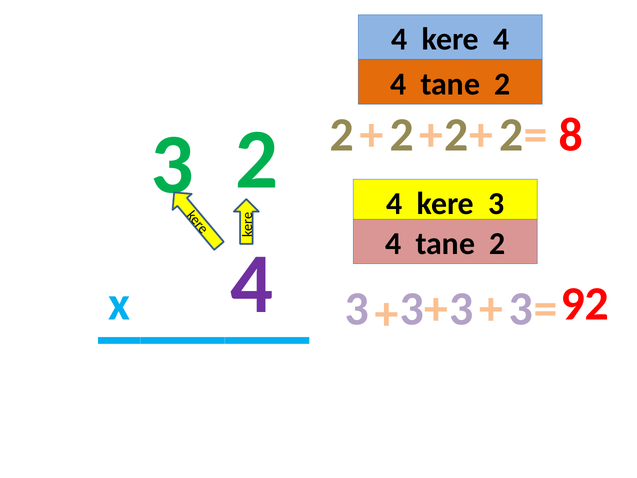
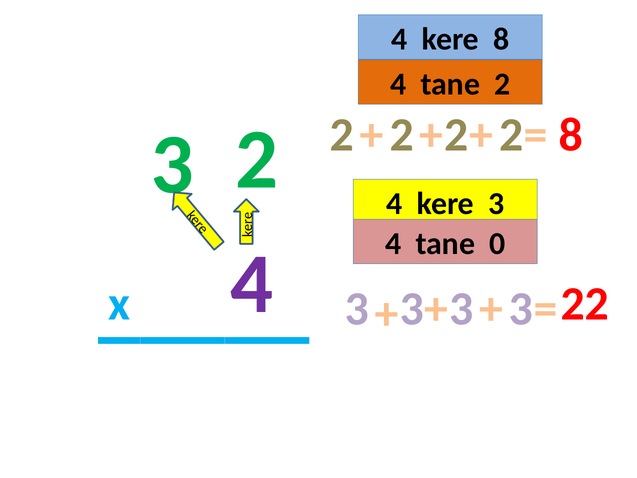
kere 4: 4 -> 8 (501, 39)
2: 2 -> 0 (498, 243)
92: 92 -> 22 (585, 304)
